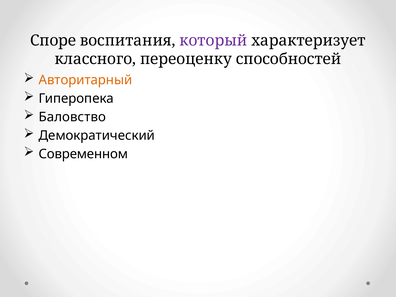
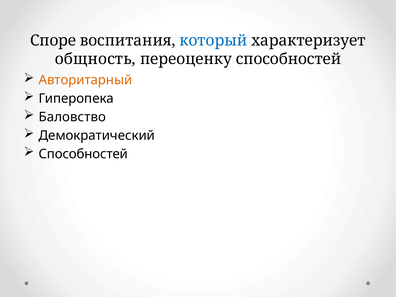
который colour: purple -> blue (213, 41)
классного: классного -> общность (95, 59)
Современном: Современном -> Способностей (83, 154)
